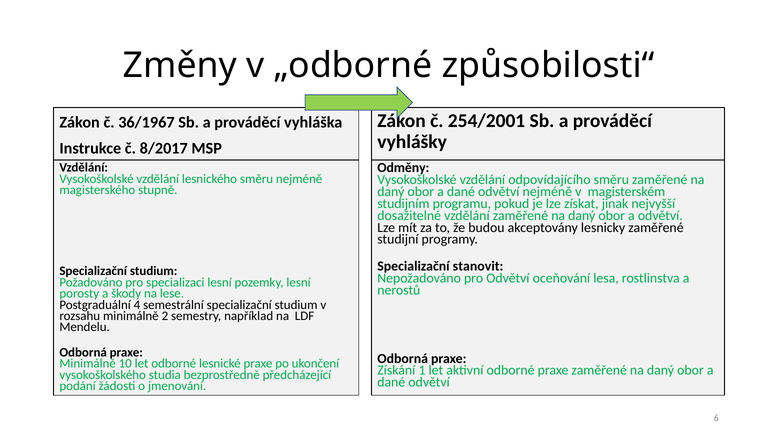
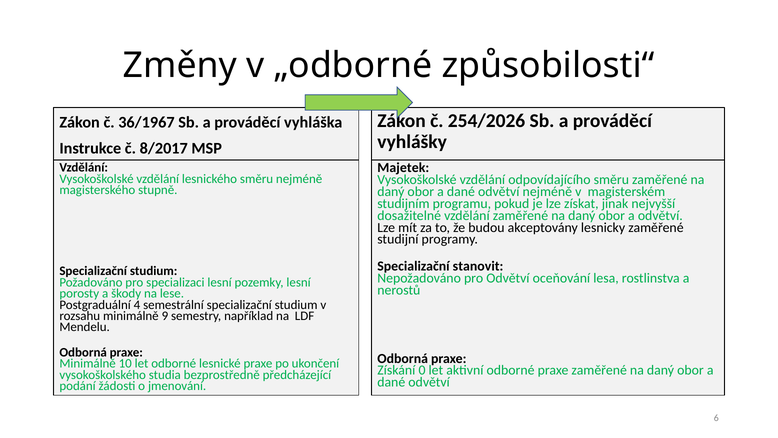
254/2001: 254/2001 -> 254/2026 (487, 121)
Odměny: Odměny -> Majetek (403, 168)
2: 2 -> 9 (165, 316)
1: 1 -> 0 (422, 370)
